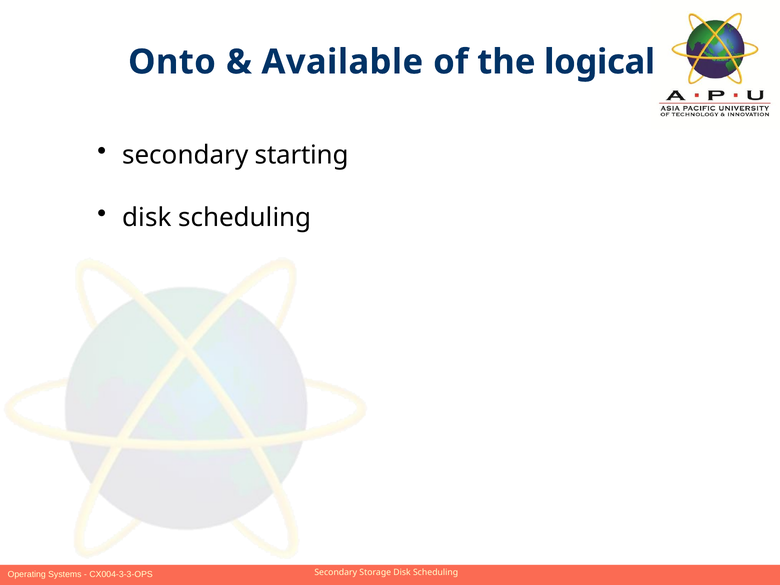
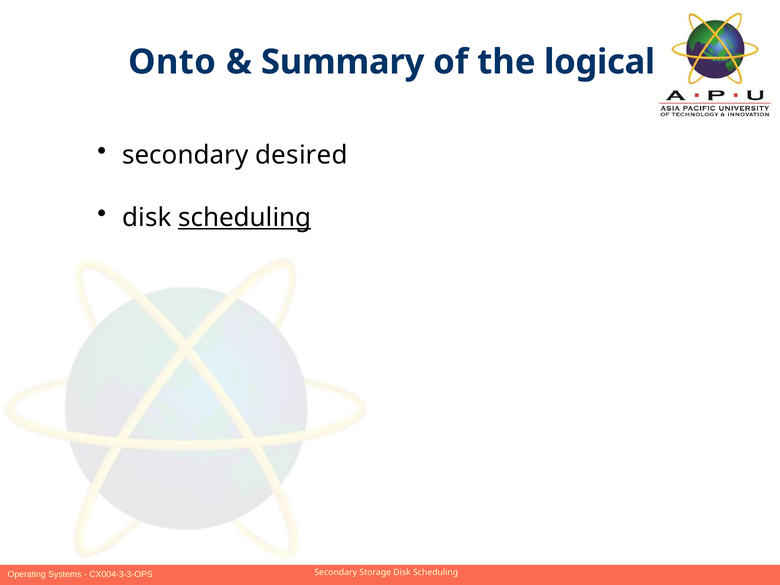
Available: Available -> Summary (343, 62)
starting: starting -> desired (302, 155)
scheduling underline: none -> present (245, 218)
